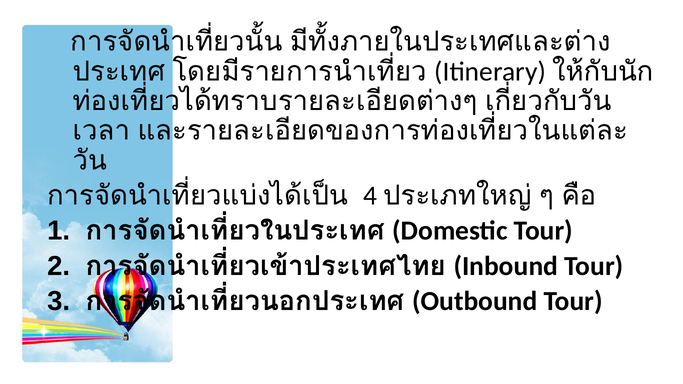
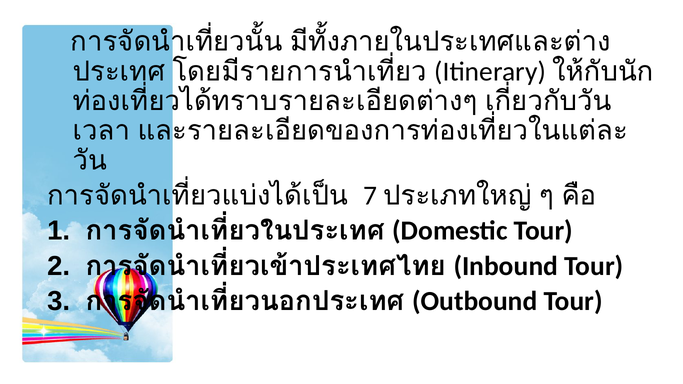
4: 4 -> 7 (370, 196)
